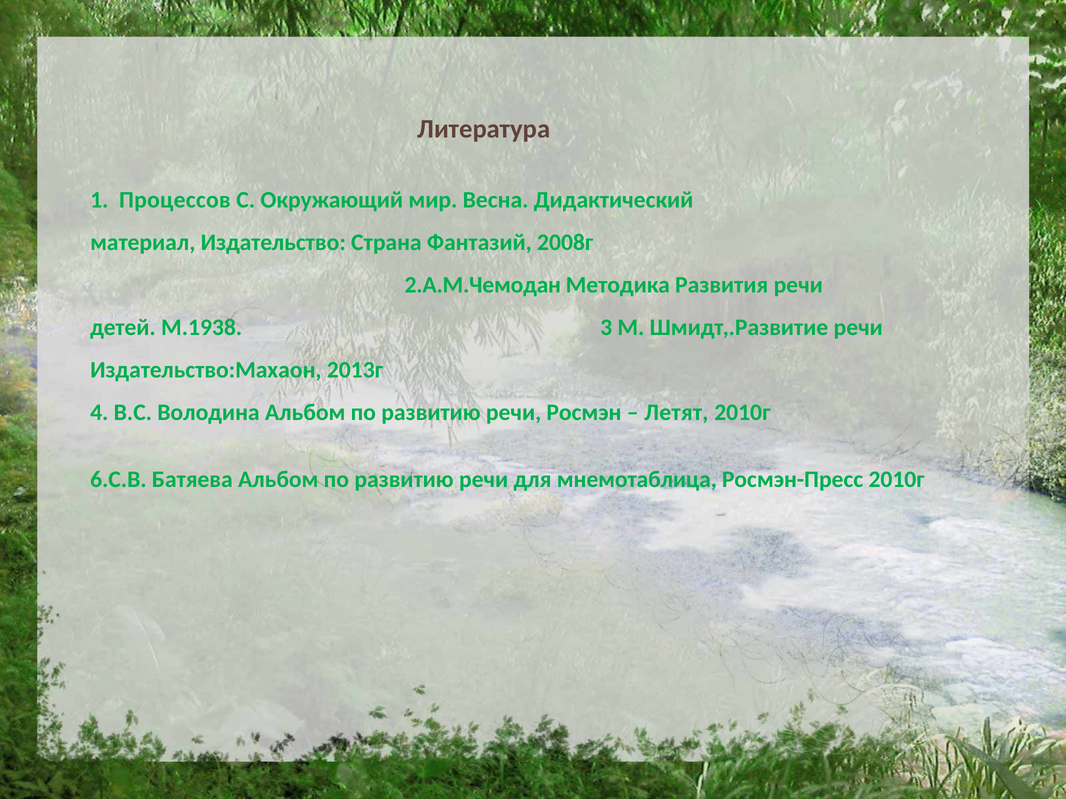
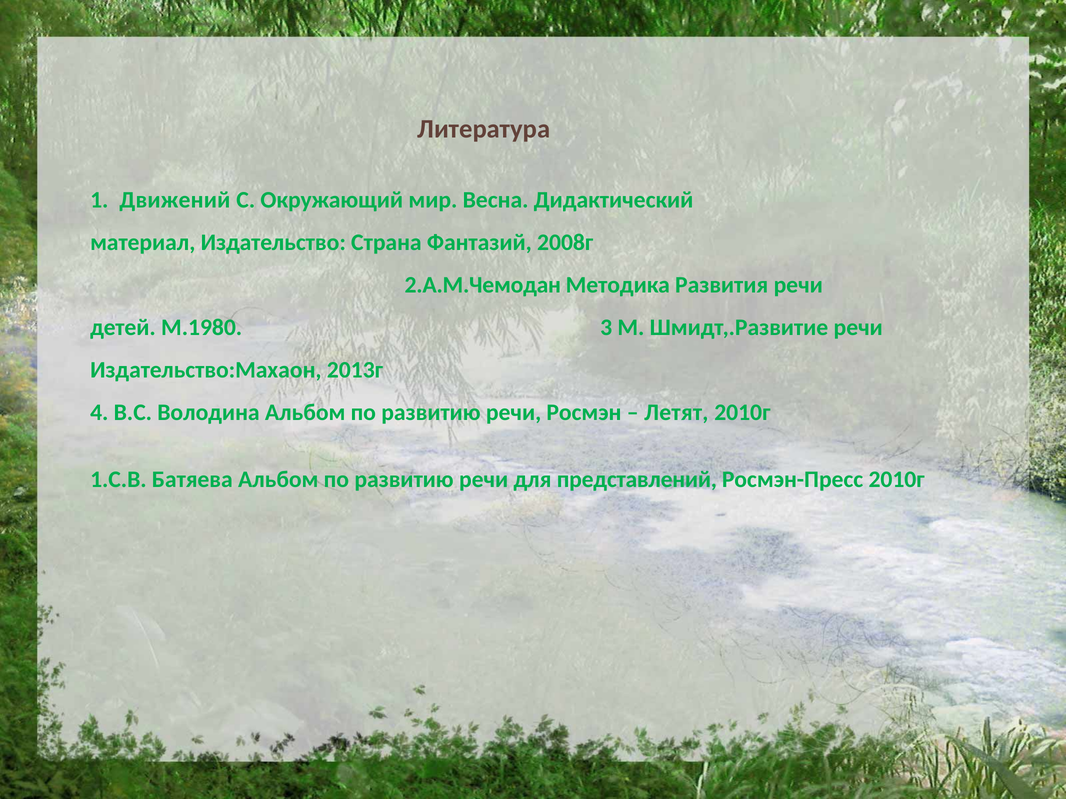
Процессов: Процессов -> Движений (175, 200)
М.1938: М.1938 -> М.1980 (202, 328)
6.С.В: 6.С.В -> 1.С.В (118, 480)
мнемотаблица: мнемотаблица -> представлений (637, 480)
